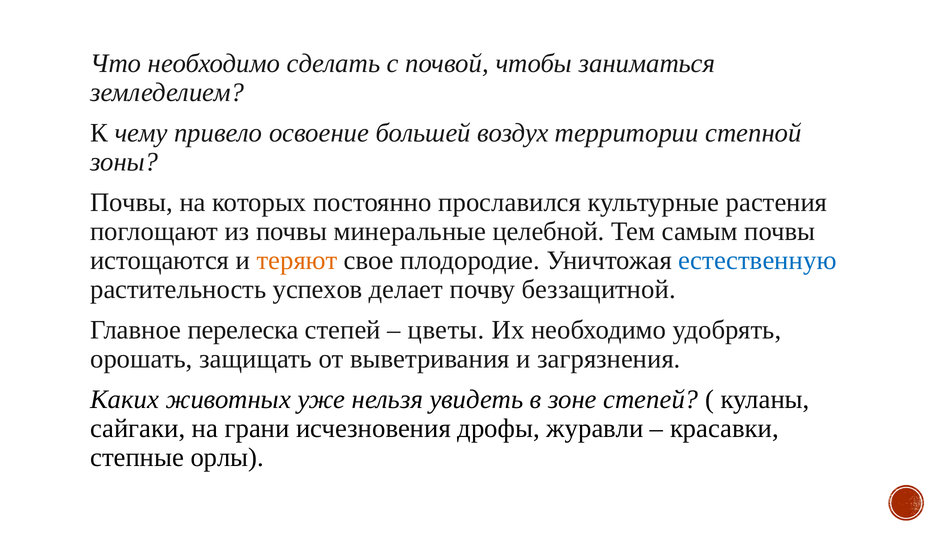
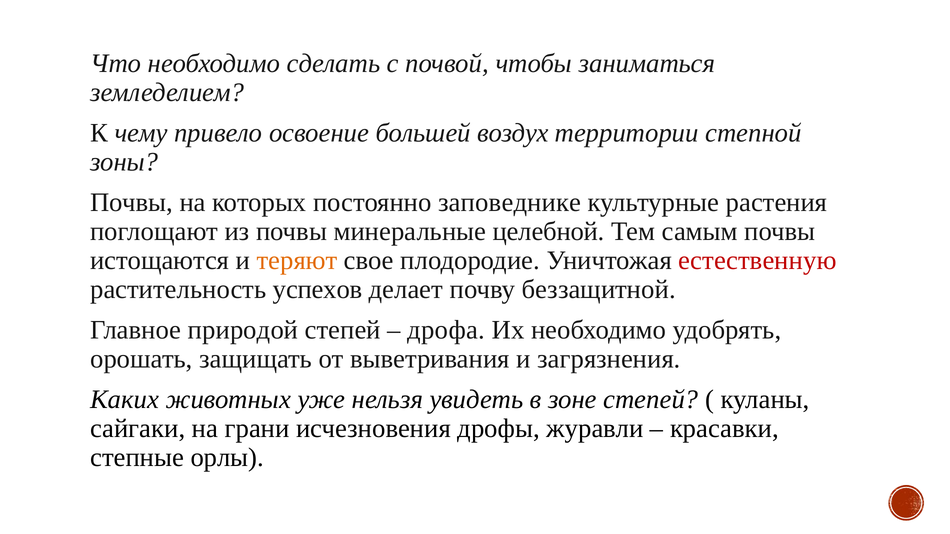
прославился: прославился -> заповеднике (510, 203)
естественную colour: blue -> red (758, 261)
перелеска: перелеска -> природой (243, 330)
цветы: цветы -> дрофа (446, 330)
